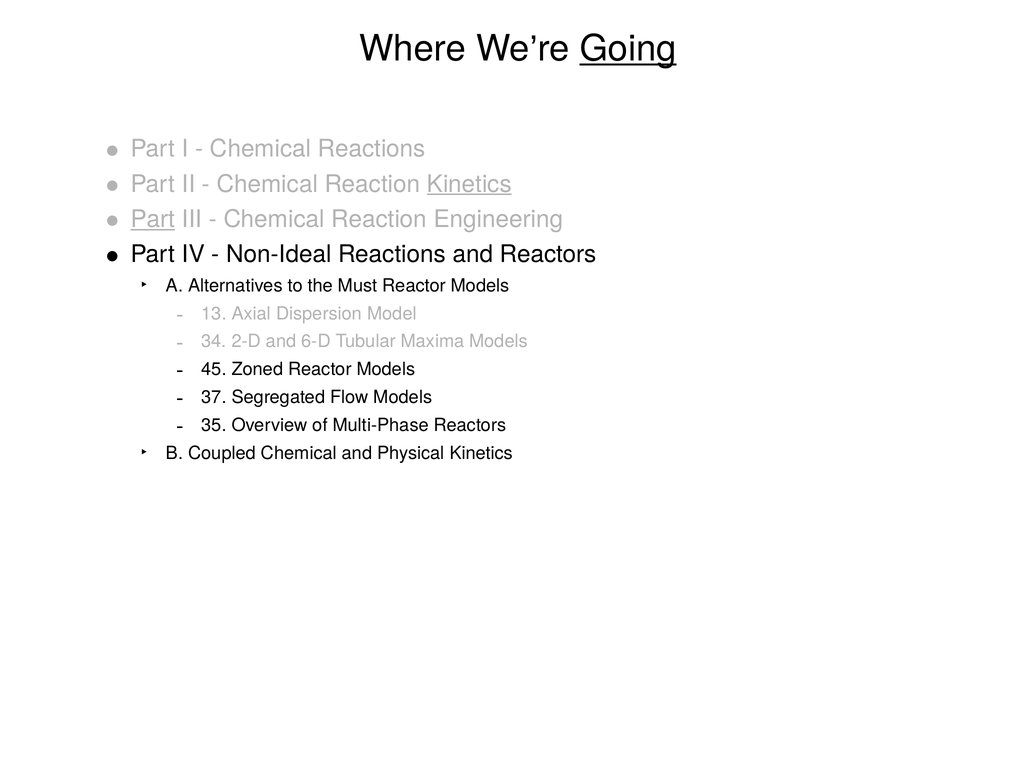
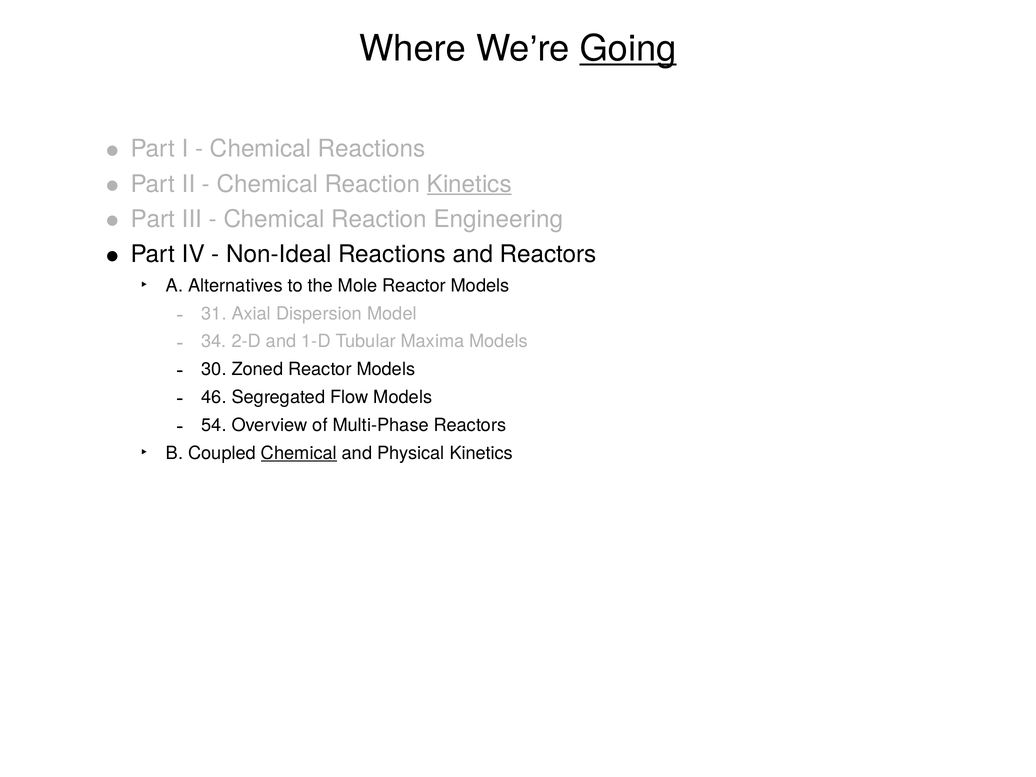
Part underline: present -> none (153, 219)
Must: Must -> Mole (358, 286)
13: 13 -> 31 (214, 314)
6-D: 6-D -> 1-D (316, 341)
45: 45 -> 30 (214, 369)
37: 37 -> 46 (214, 397)
35: 35 -> 54 (214, 425)
Chemical underline: none -> present (299, 453)
